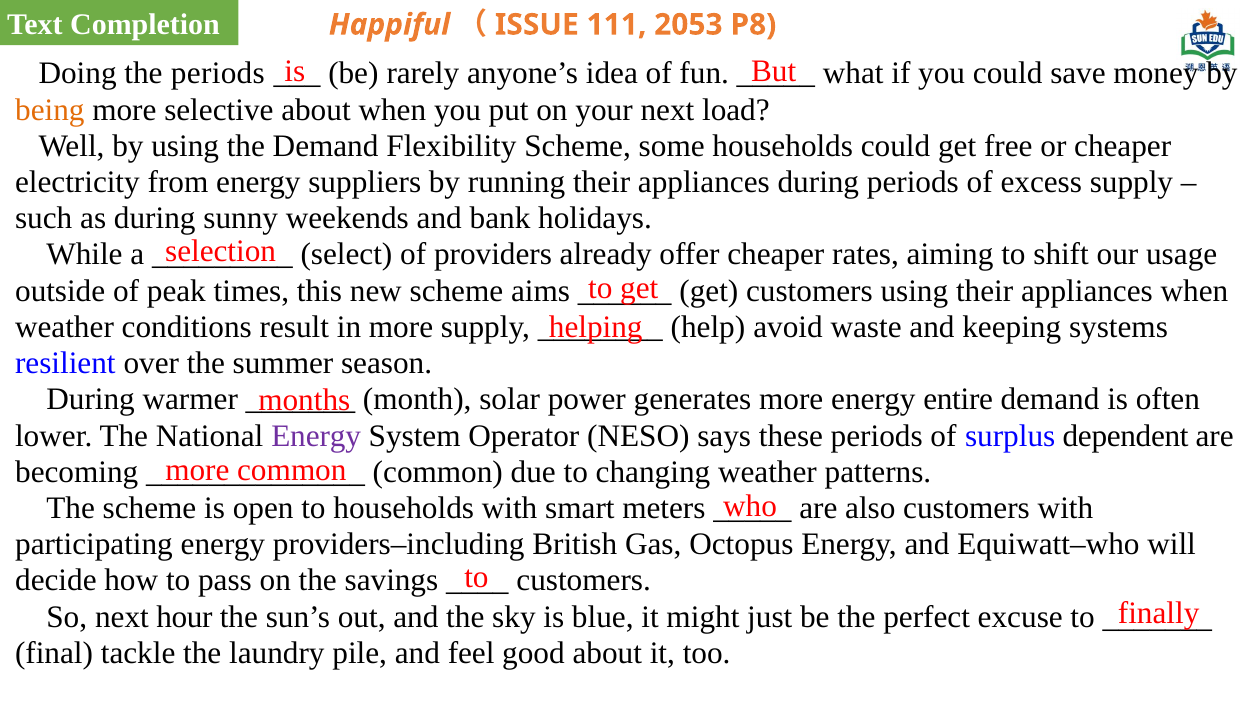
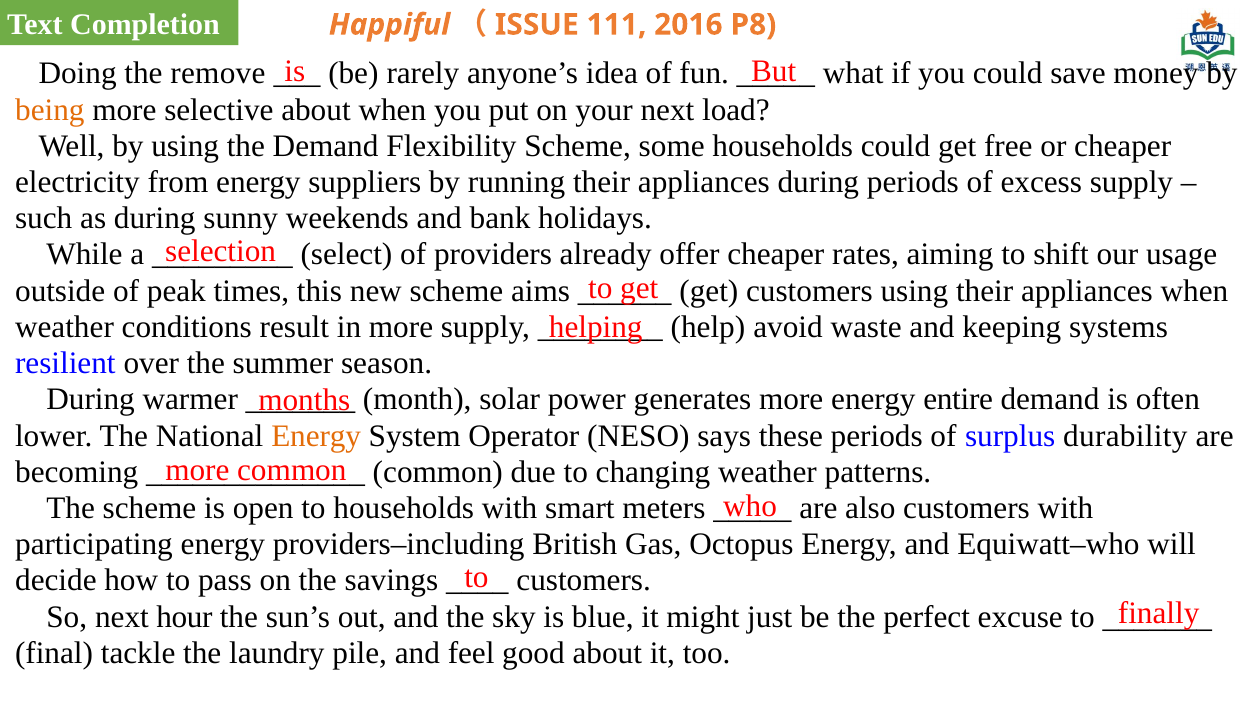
2053: 2053 -> 2016 (688, 25)
the periods: periods -> remove (218, 74)
Energy colour: purple -> orange (316, 436)
dependent: dependent -> durability (1125, 436)
